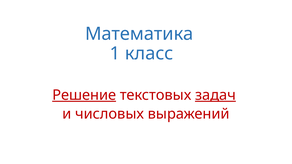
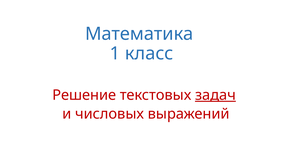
Решение underline: present -> none (84, 95)
